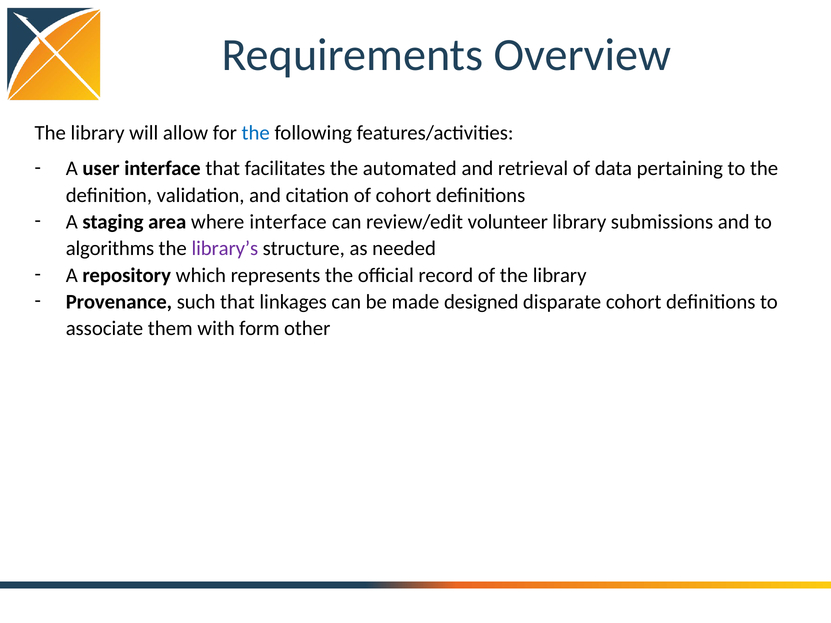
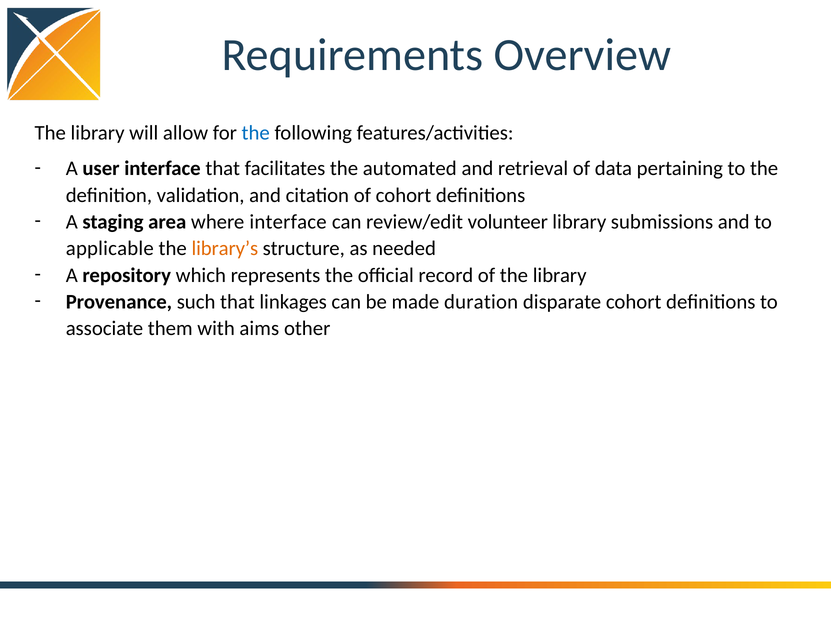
algorithms: algorithms -> applicable (110, 249)
library’s colour: purple -> orange (225, 249)
designed: designed -> duration (481, 302)
form: form -> aims (259, 329)
